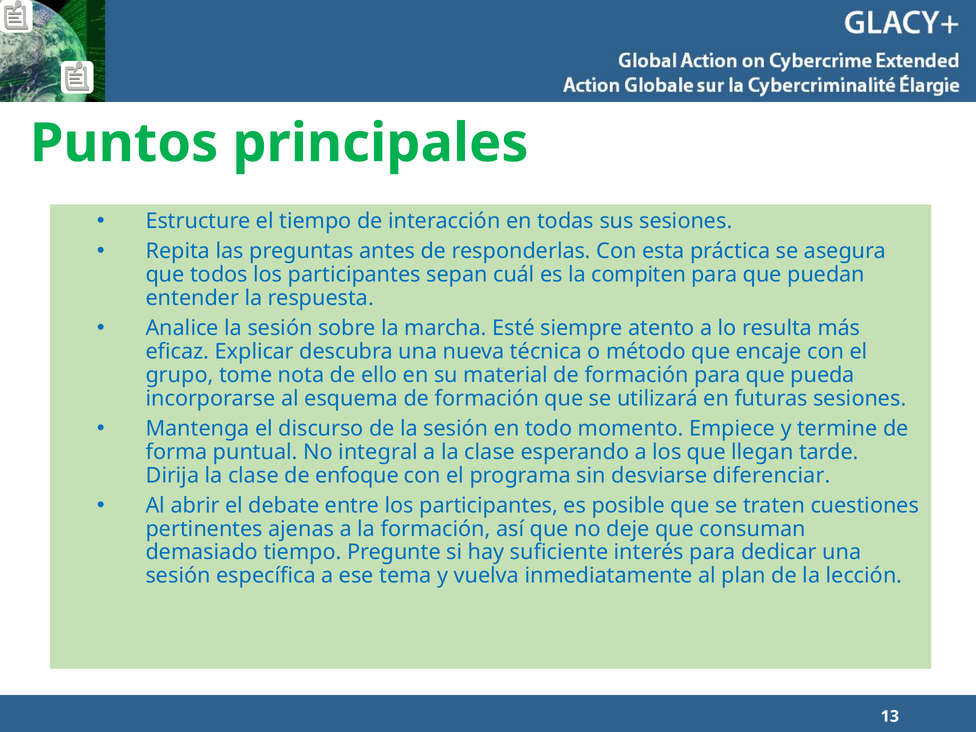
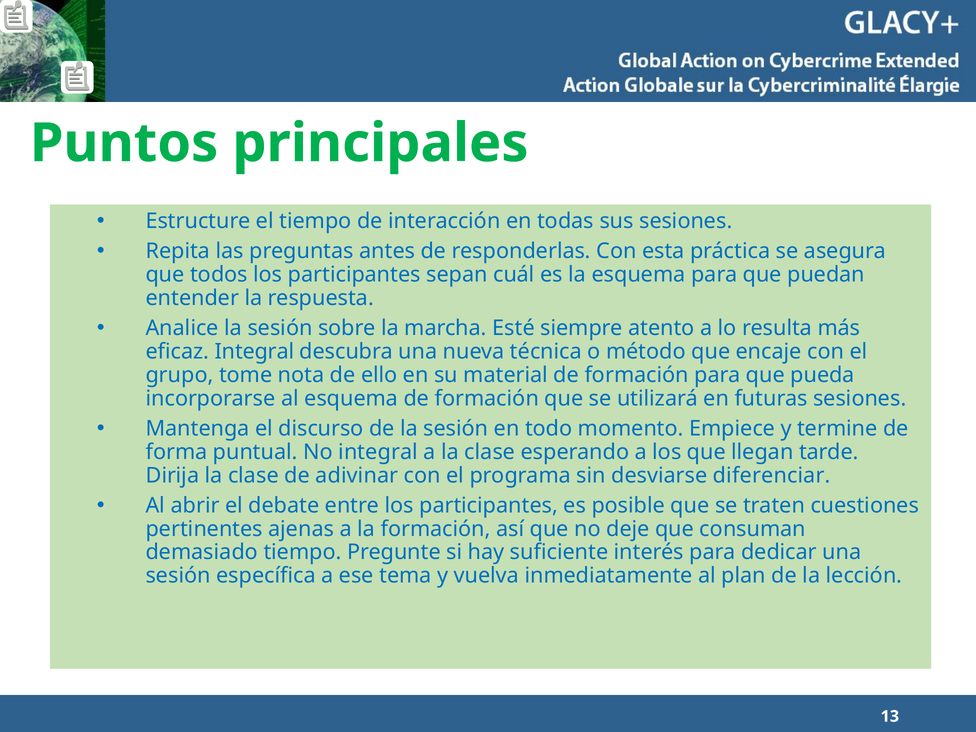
la compiten: compiten -> esquema (639, 275)
eficaz Explicar: Explicar -> Integral (254, 352)
enfoque: enfoque -> adivinar (357, 475)
